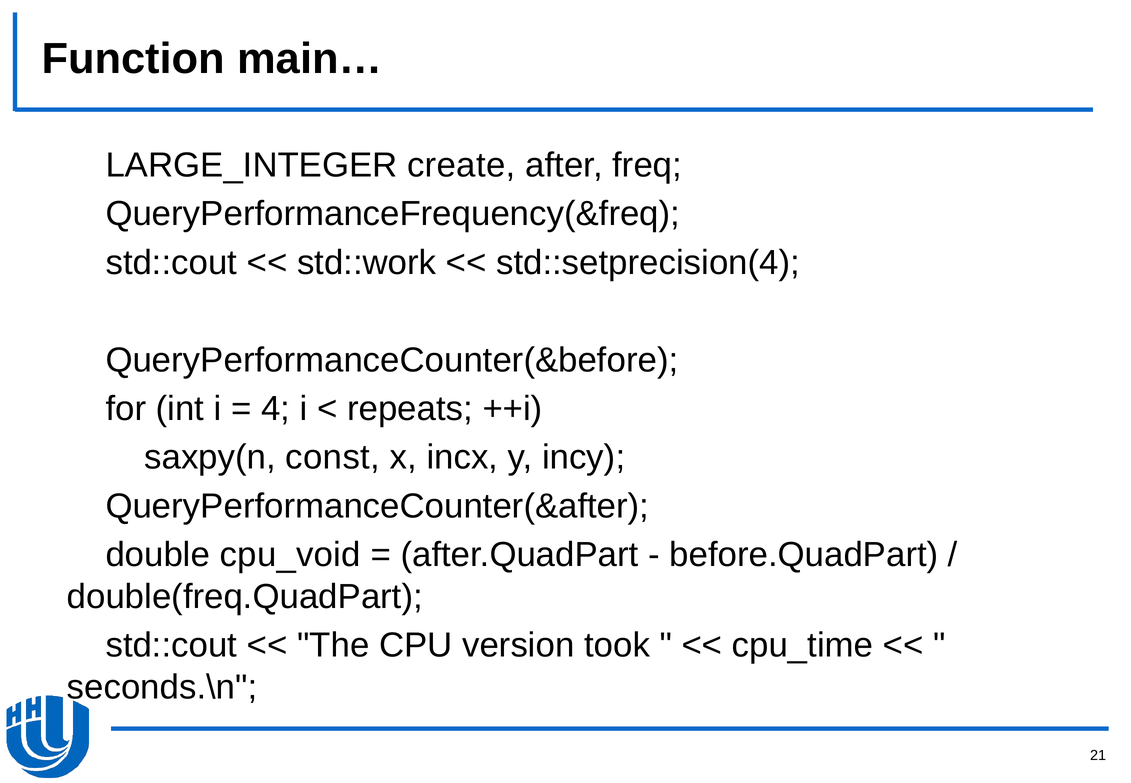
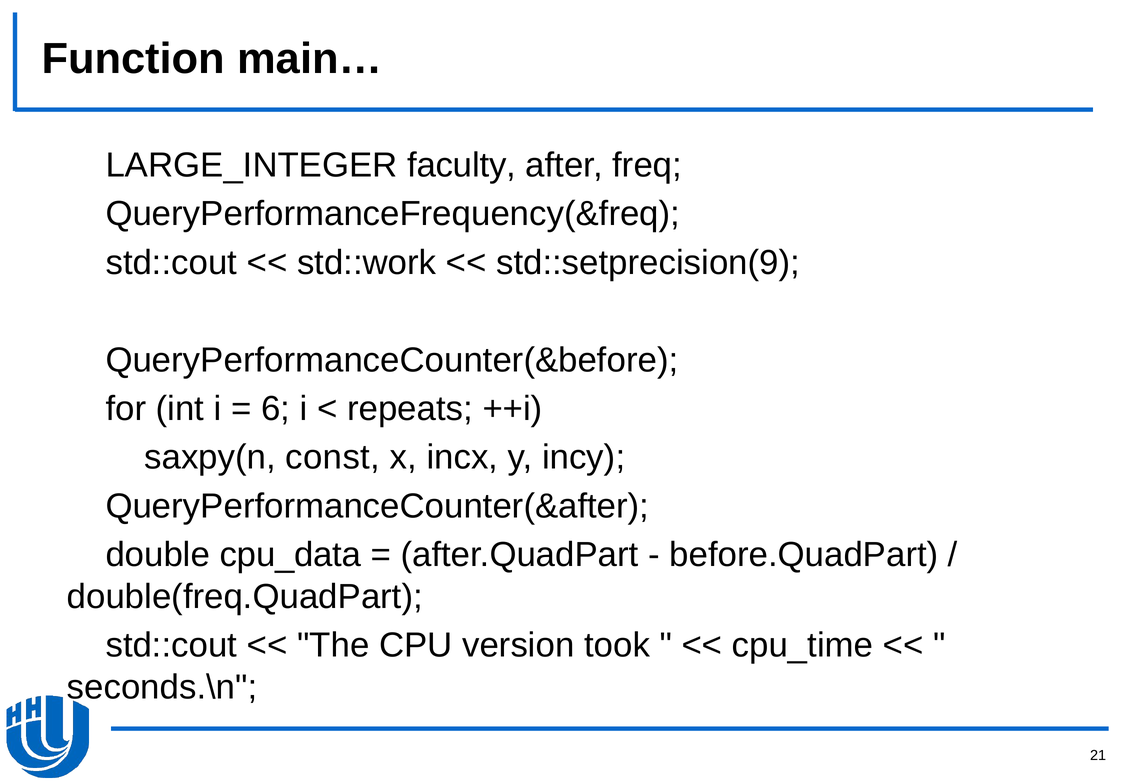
create: create -> faculty (462, 165)
std::setprecision(4: std::setprecision(4 -> std::setprecision(9 (648, 263)
4: 4 -> 6 (276, 409)
cpu_void: cpu_void -> cpu_data (291, 555)
